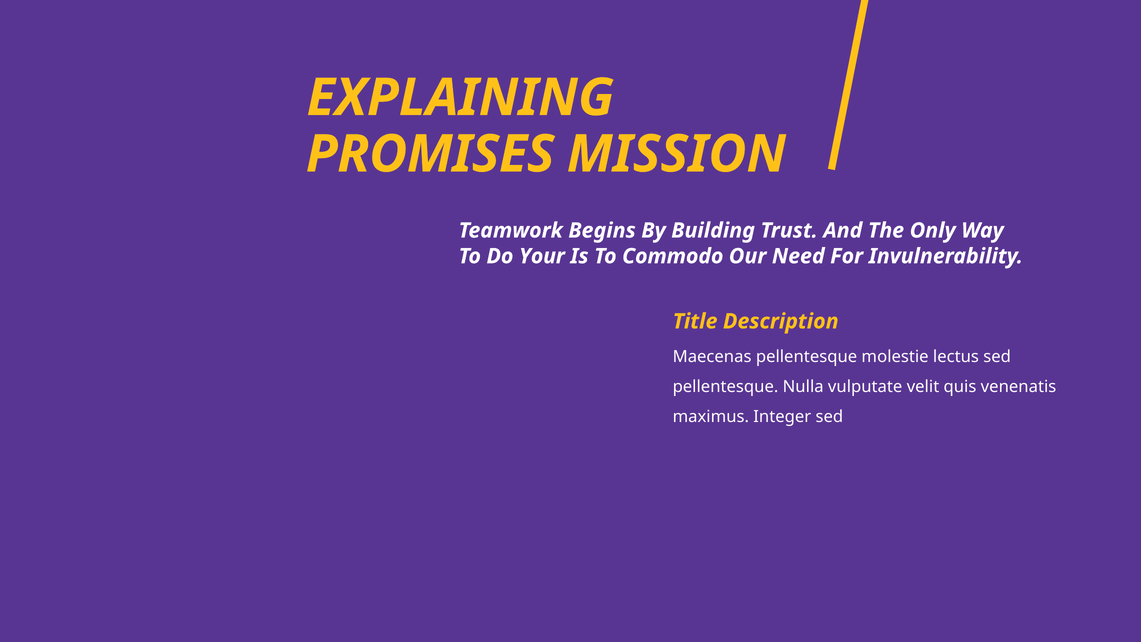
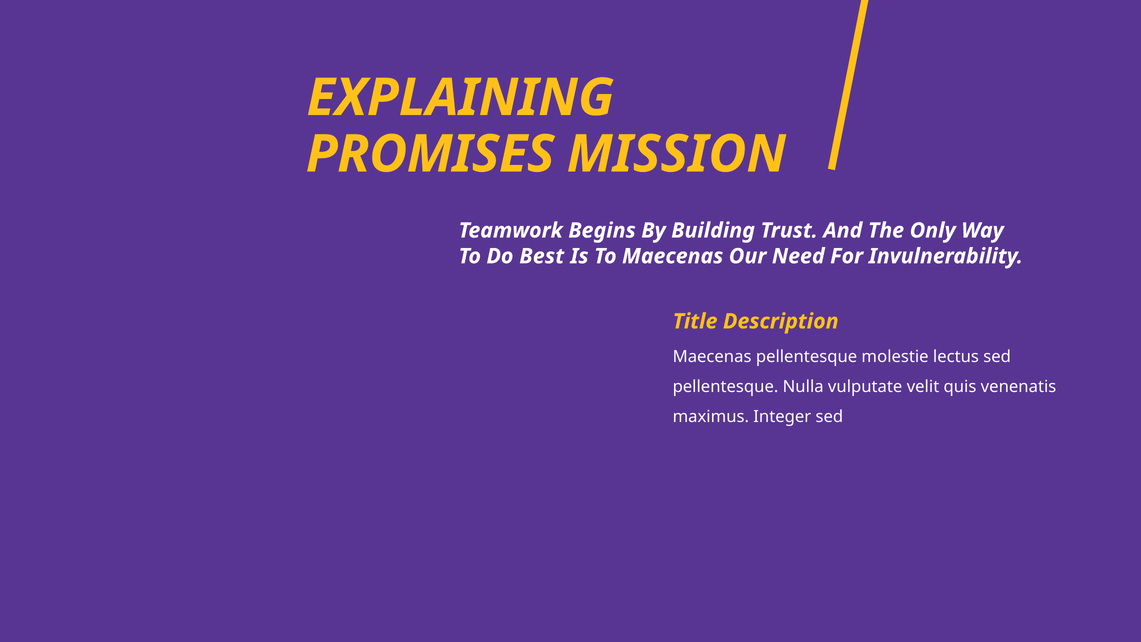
Your: Your -> Best (542, 256)
To Commodo: Commodo -> Maecenas (673, 256)
